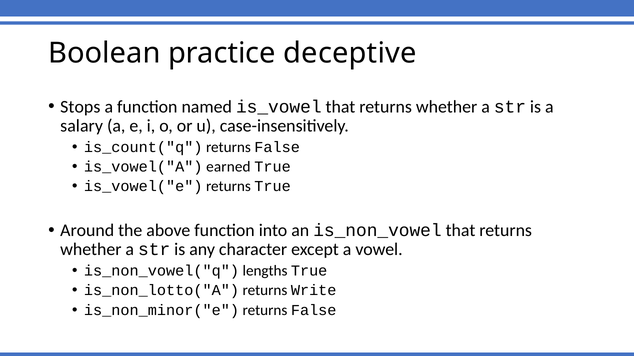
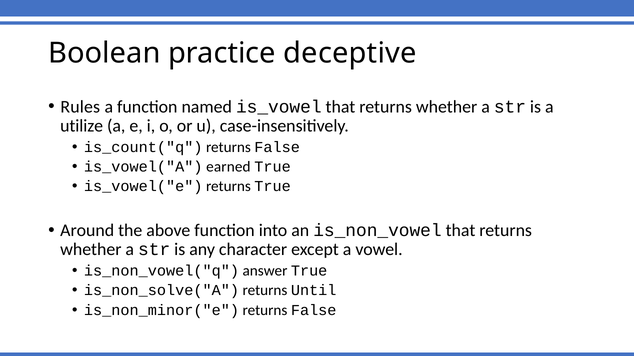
Stops: Stops -> Rules (80, 107)
salary: salary -> utilize (82, 126)
lengths: lengths -> answer (265, 271)
is_non_lotto("A: is_non_lotto("A -> is_non_solve("A (161, 291)
Write: Write -> Until (314, 291)
